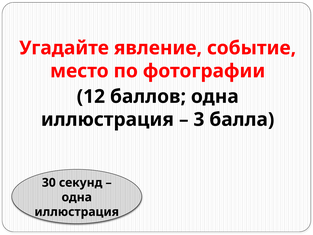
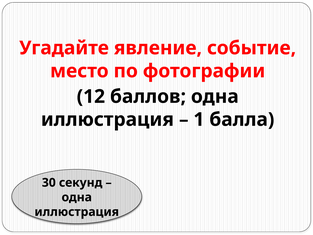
3: 3 -> 1 (199, 119)
